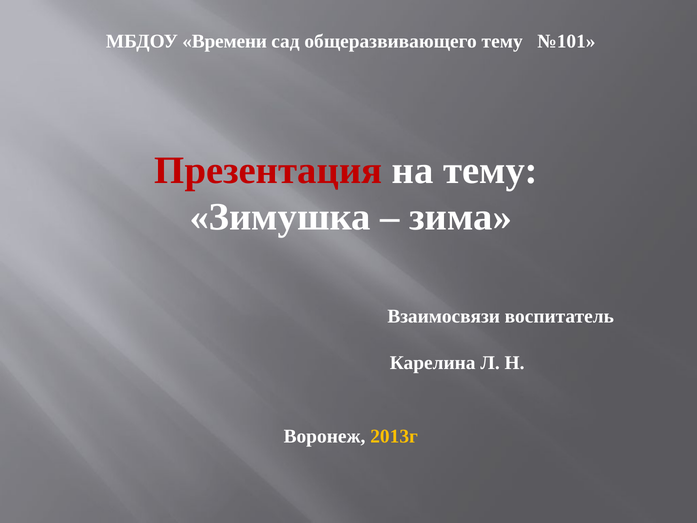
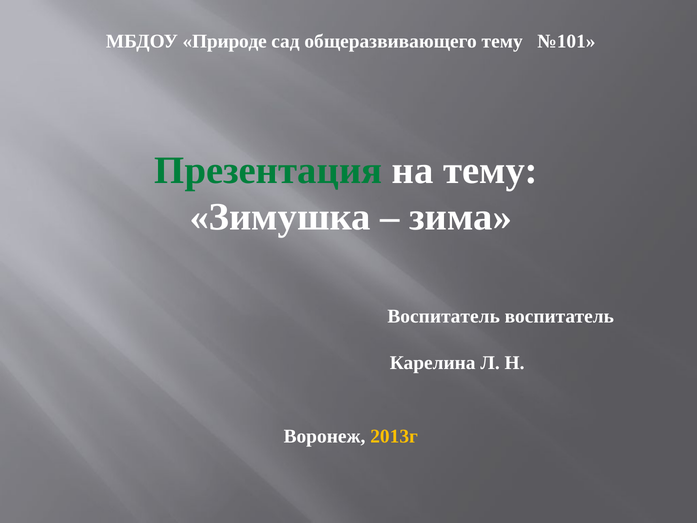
Времени: Времени -> Природе (225, 41)
Презентация colour: red -> green (268, 170)
Взаимосвязи: Взаимосвязи -> Воспитатель (444, 316)
